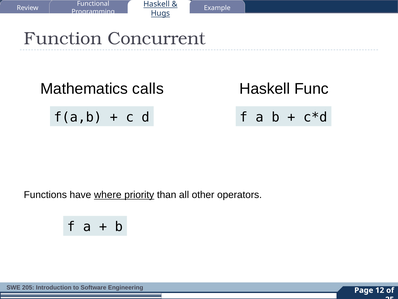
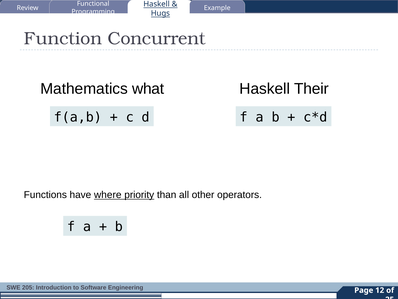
calls: calls -> what (148, 89)
Func: Func -> Their (312, 89)
